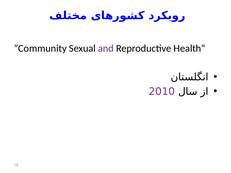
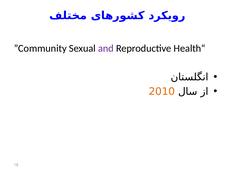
2010 colour: purple -> orange (162, 92)
